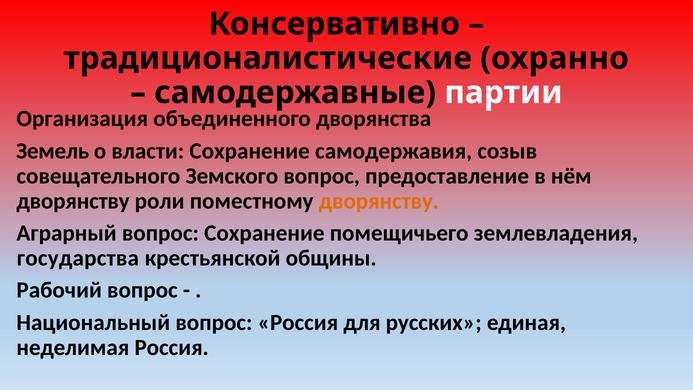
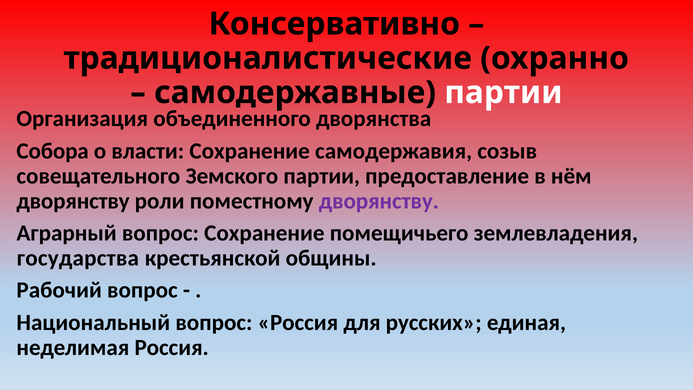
Земель: Земель -> Собора (53, 151)
Земского вопрос: вопрос -> партии (322, 176)
дворянству colour: orange -> purple (379, 201)
